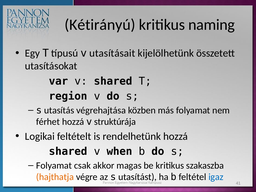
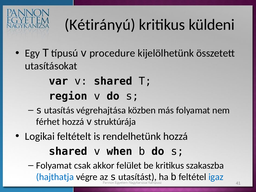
naming: naming -> küldeni (212, 25)
utasításait: utasításait -> procedure (112, 53)
magas: magas -> felület (129, 165)
hajthatja colour: orange -> blue (55, 177)
